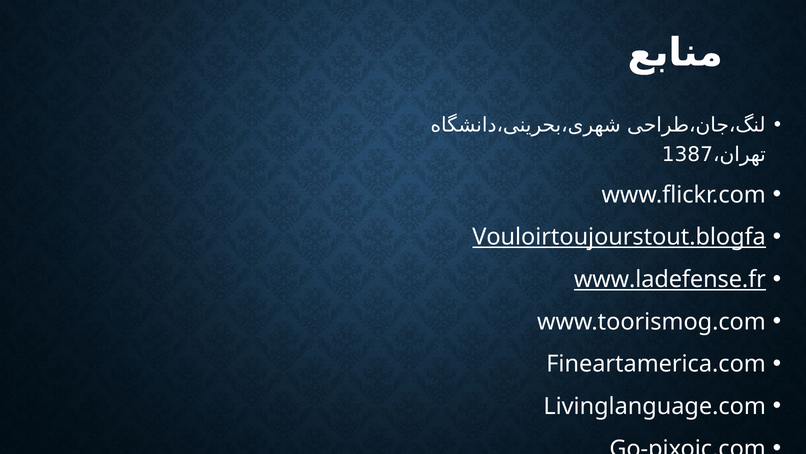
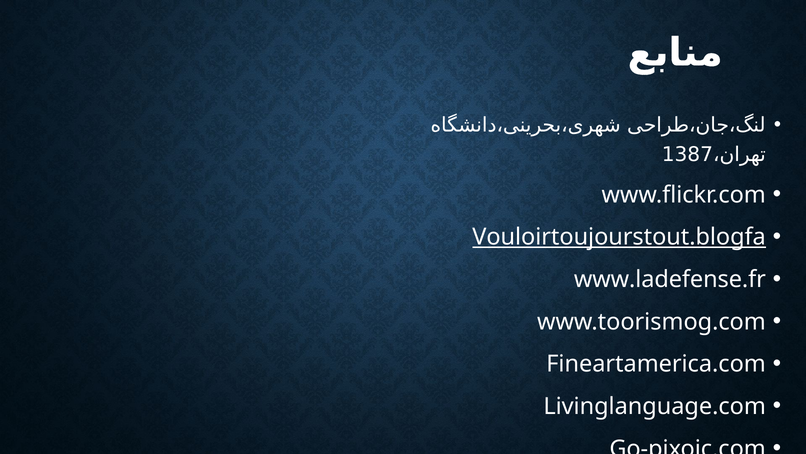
www.ladefense.fr underline: present -> none (670, 279)
